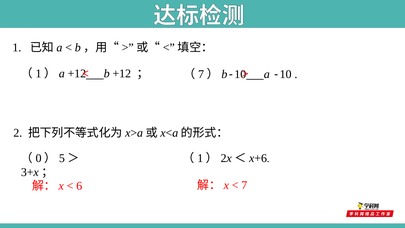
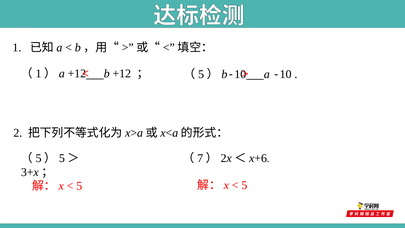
7: 7 -> 5 (201, 74)
0: 0 -> 5 (39, 158)
1: 1 -> 7 (200, 158)
6: 6 -> 5 (79, 186)
7: 7 -> 5 (244, 185)
